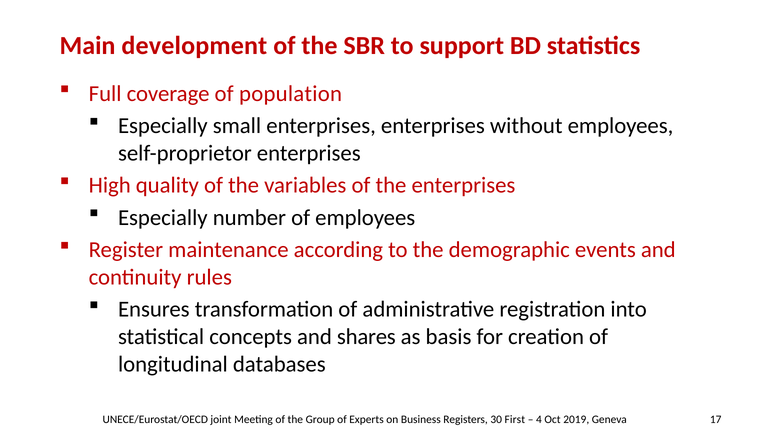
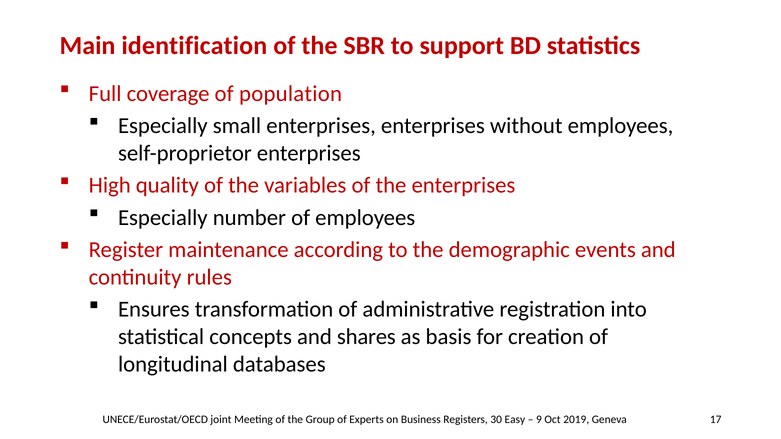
development: development -> identification (194, 46)
First: First -> Easy (515, 420)
4: 4 -> 9 (539, 420)
